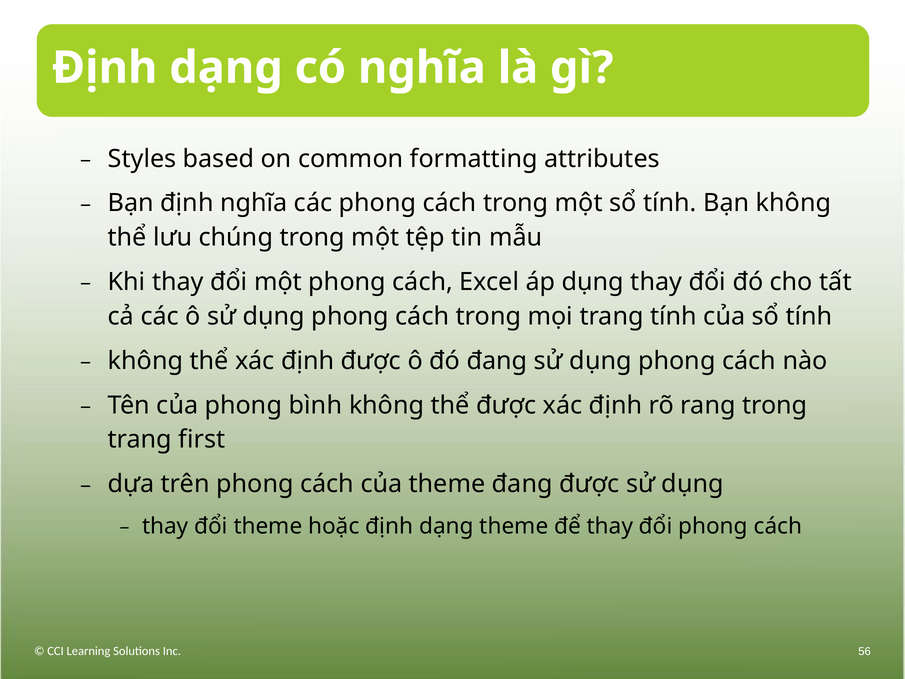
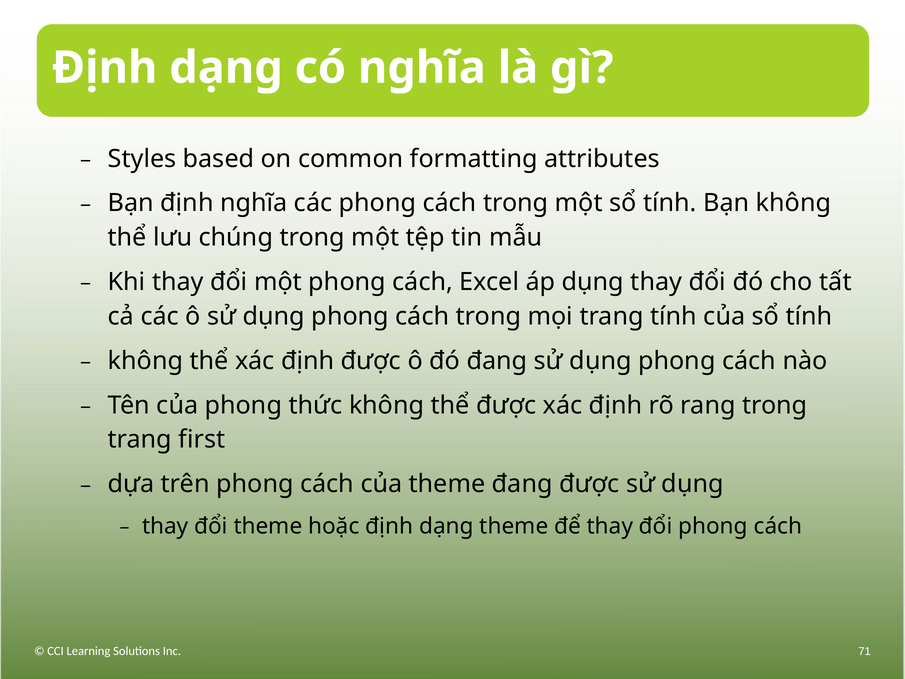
bình: bình -> thức (315, 405)
56: 56 -> 71 (865, 651)
